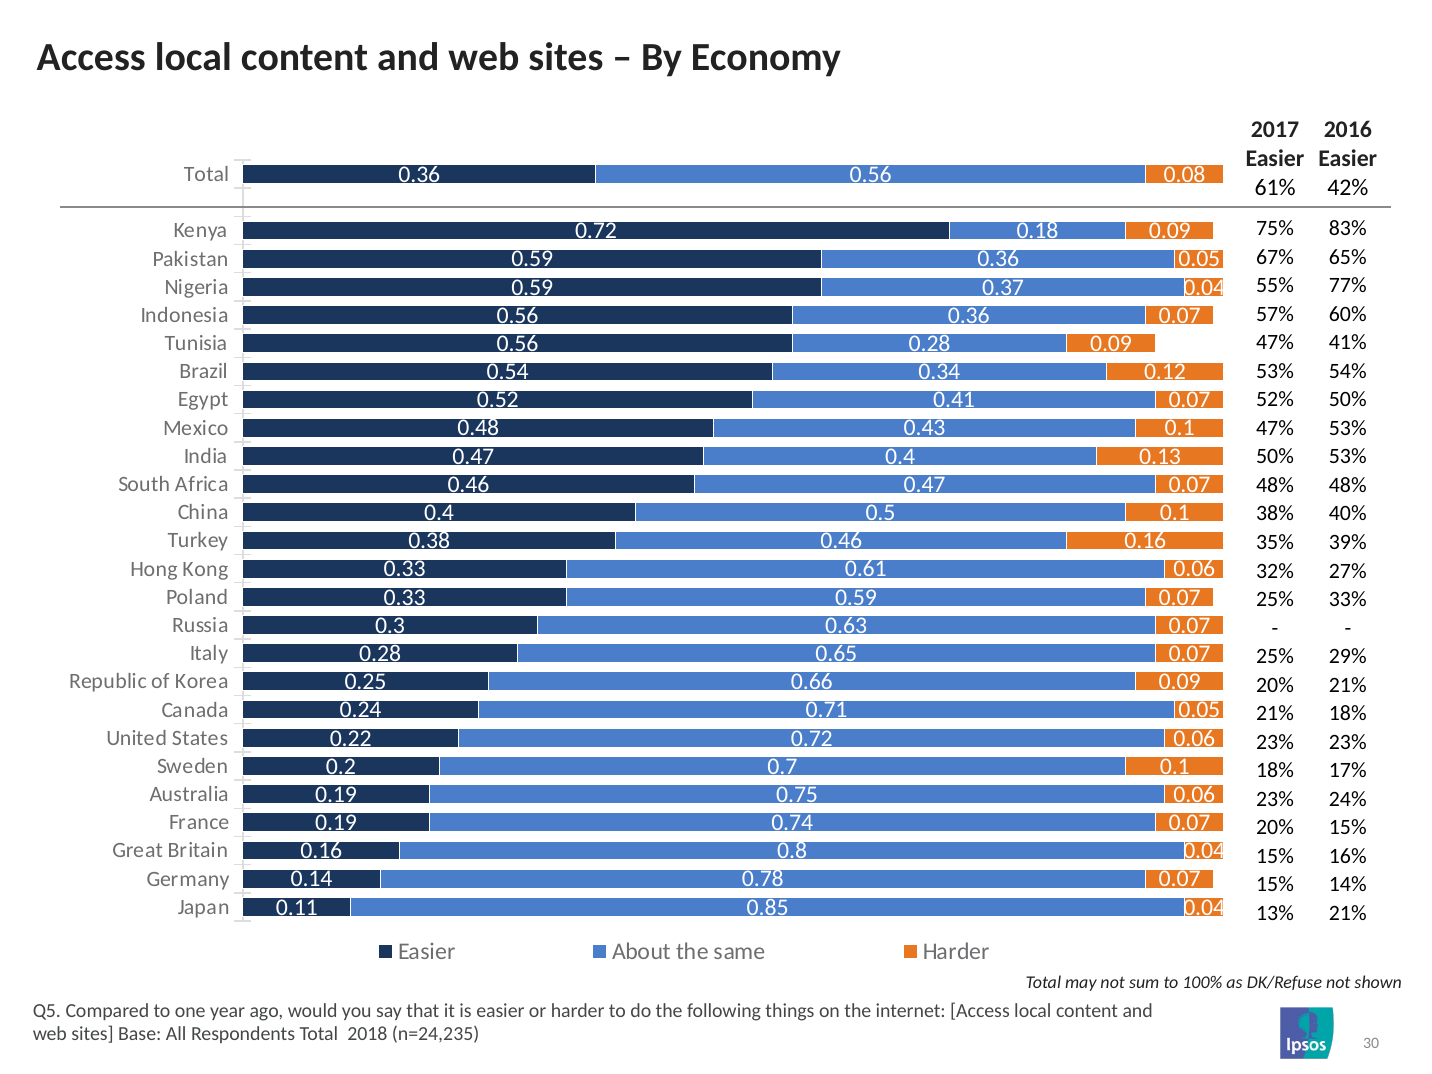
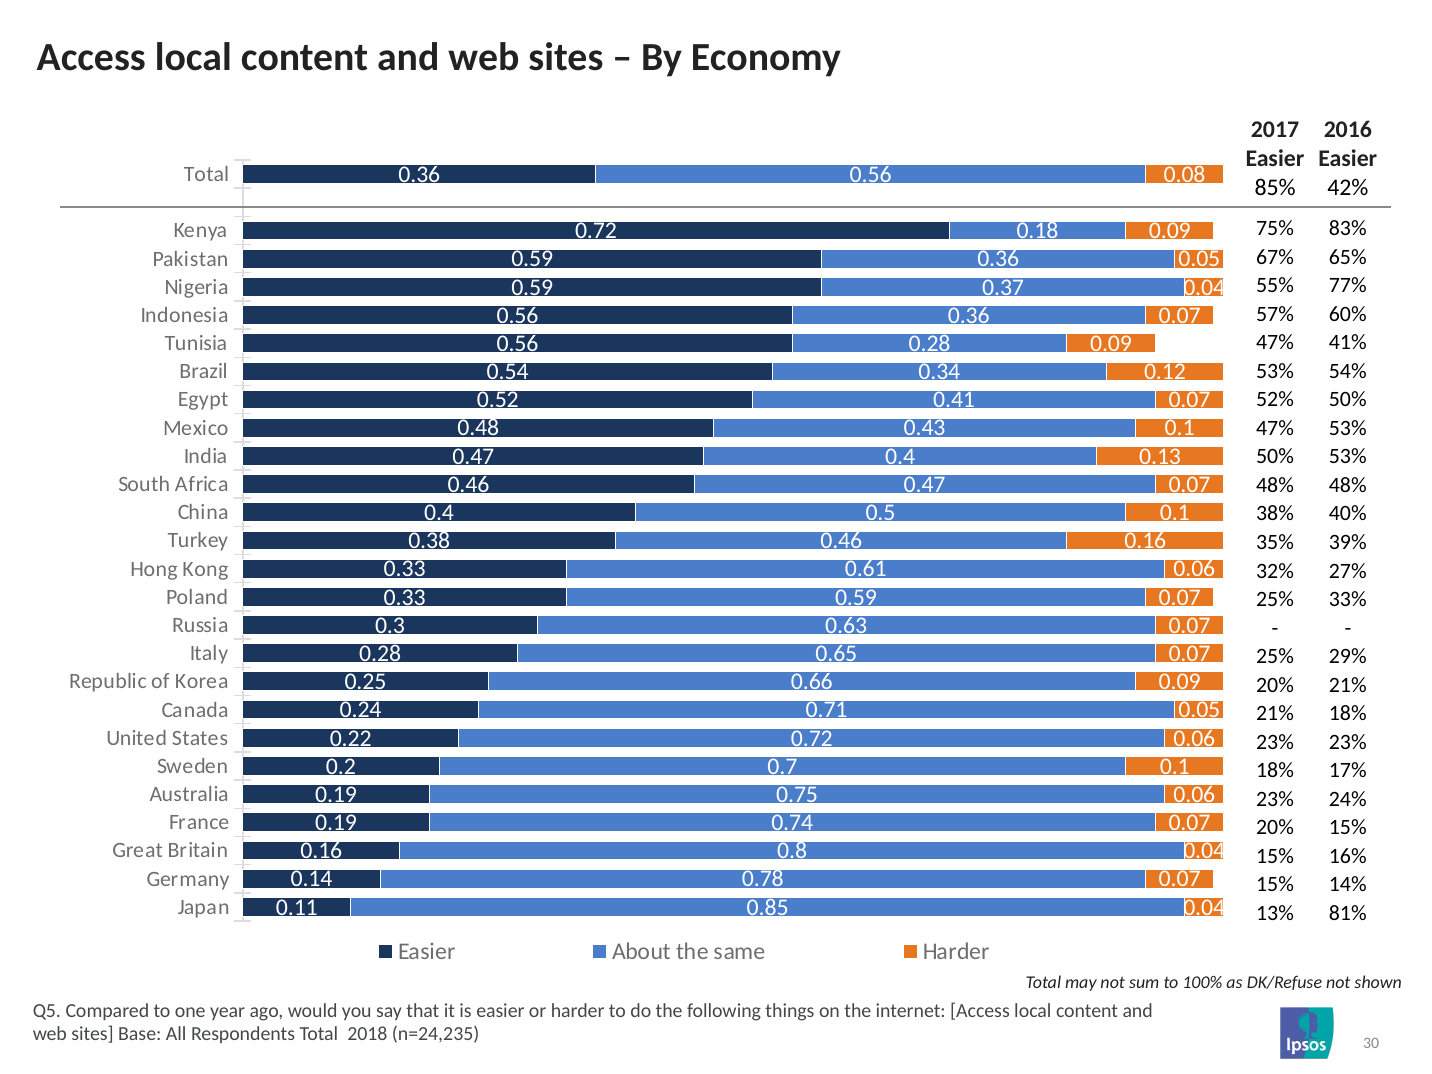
61%: 61% -> 85% (1275, 188)
13% 21%: 21% -> 81% (1348, 913)
